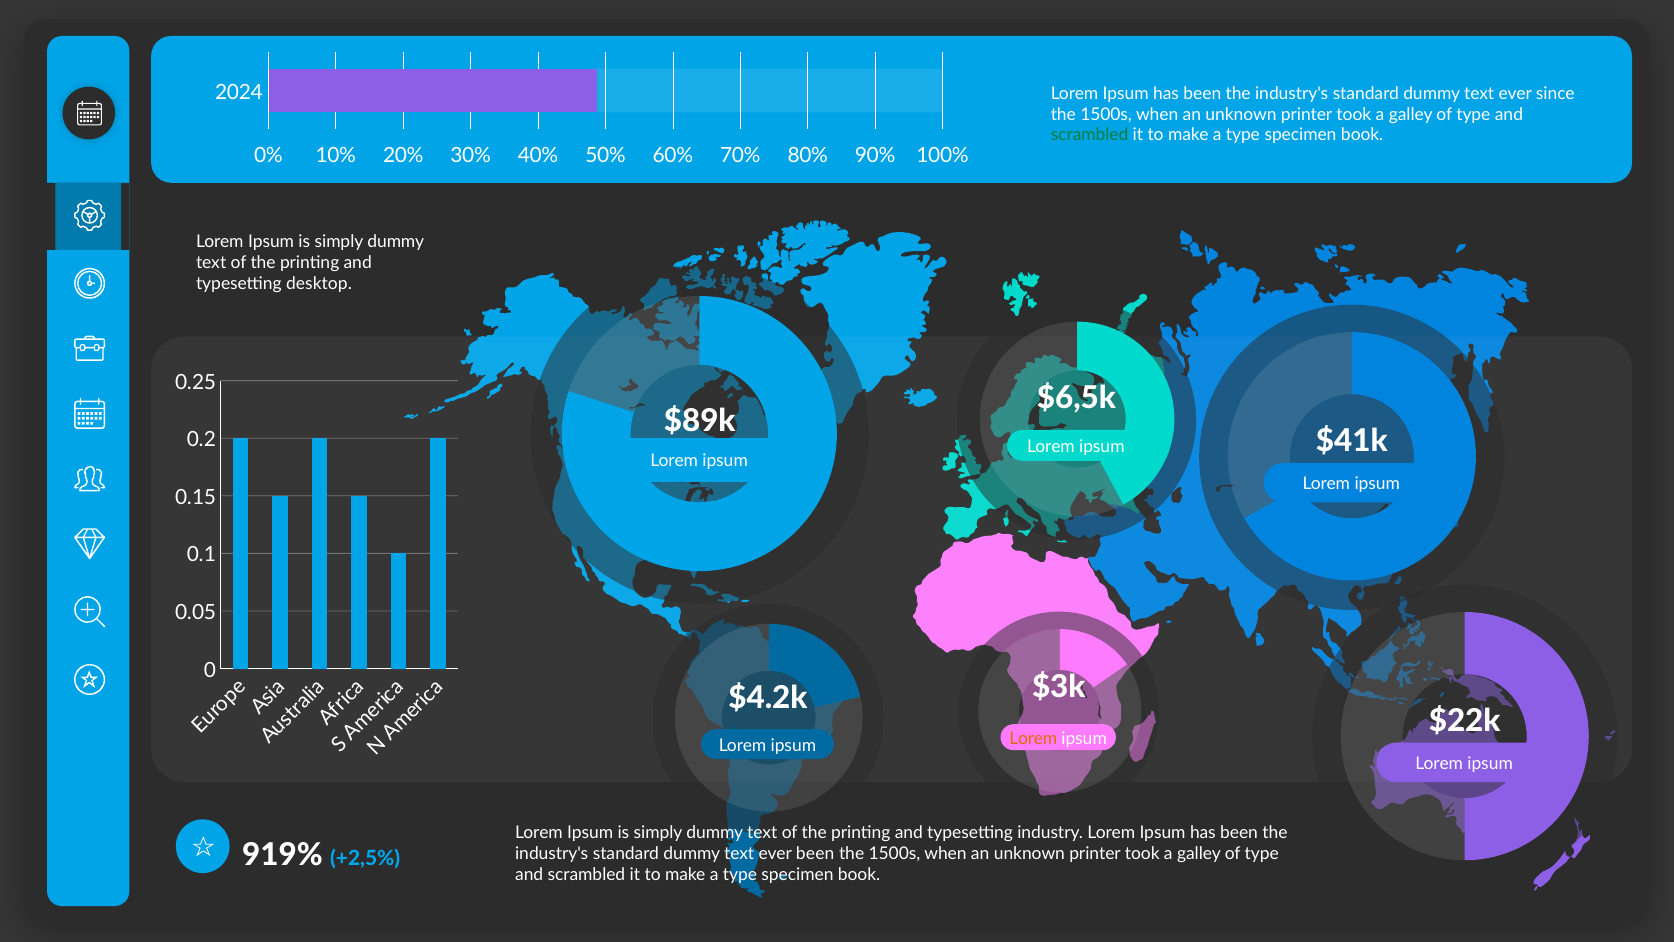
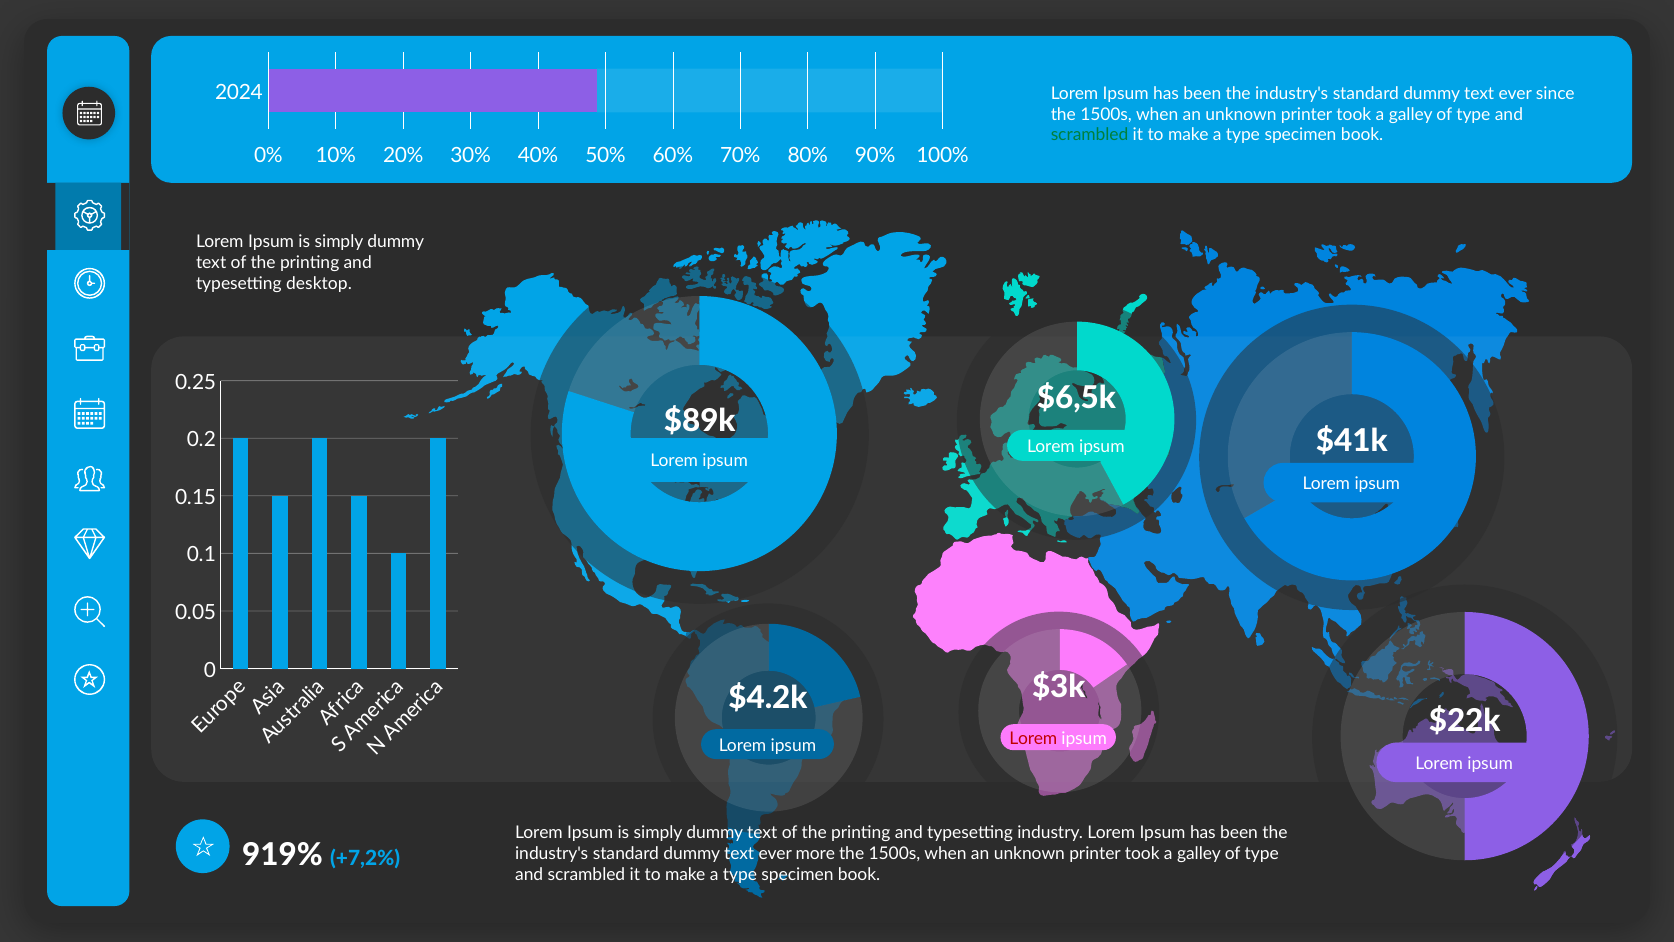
Lorem colour: orange -> red (1033, 738)
+2,5%: +2,5% -> +7,2% (365, 858)
ever been: been -> more (815, 854)
